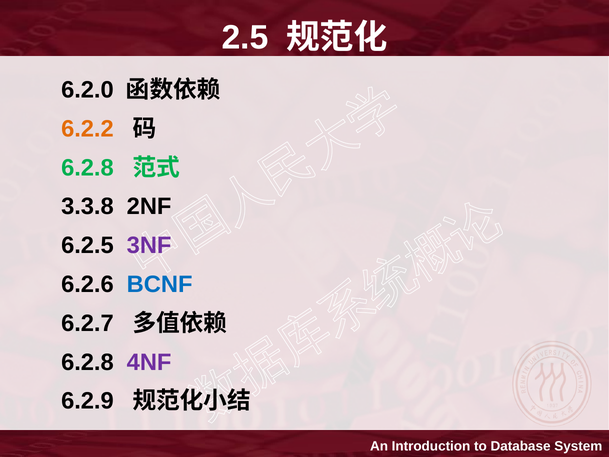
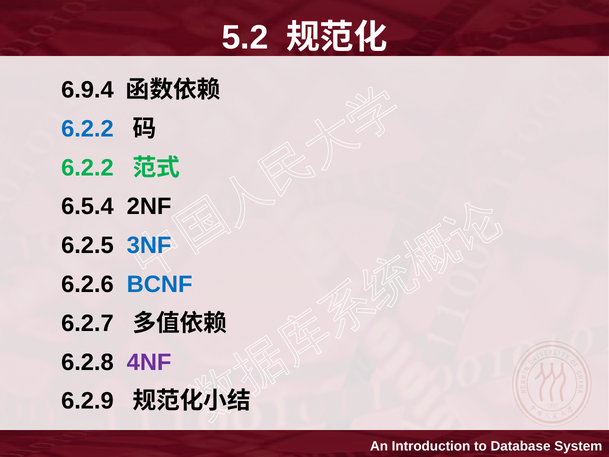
2.5: 2.5 -> 5.2 (245, 38)
6.2.0: 6.2.0 -> 6.9.4 (87, 90)
6.2.2 colour: orange -> blue (87, 129)
6.2.8: 6.2.8 -> 6.2.2 (87, 168)
3.3.8: 3.3.8 -> 6.5.4 (87, 207)
3NF colour: purple -> blue (149, 245)
